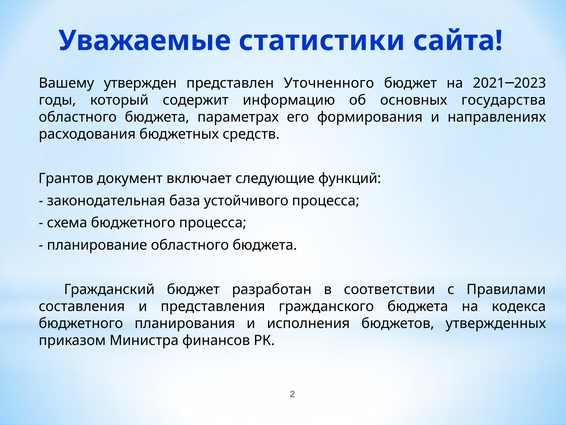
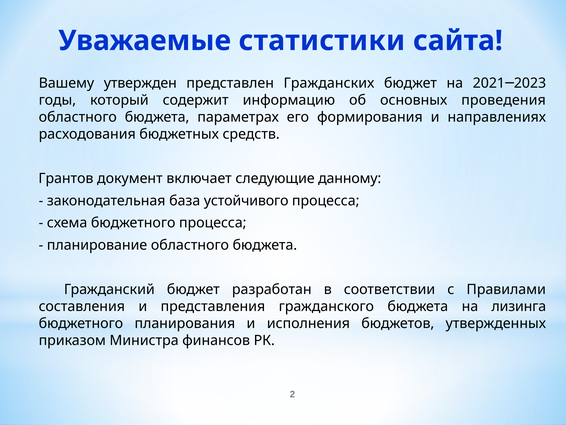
Уточненного: Уточненного -> Гражданских (329, 83)
государства: государства -> проведения (504, 100)
функций: функций -> данному (350, 178)
кодекса: кодекса -> лизинга (519, 306)
